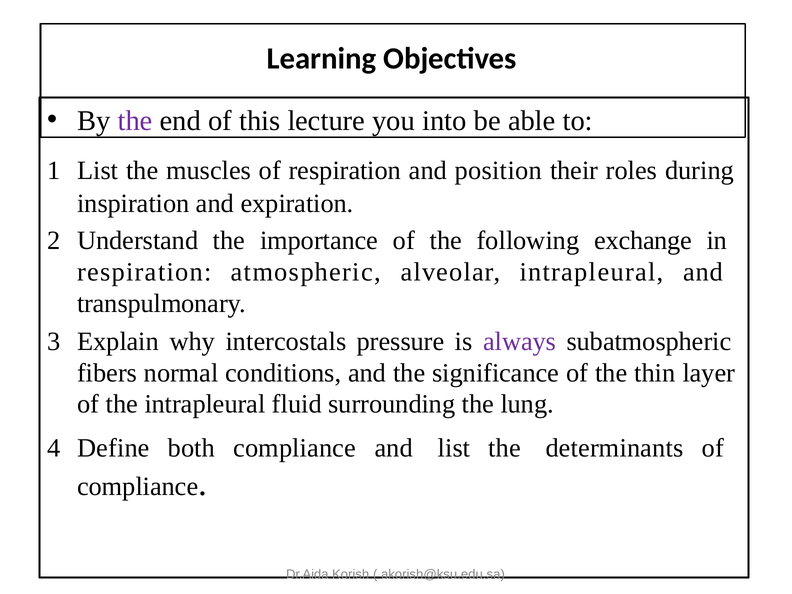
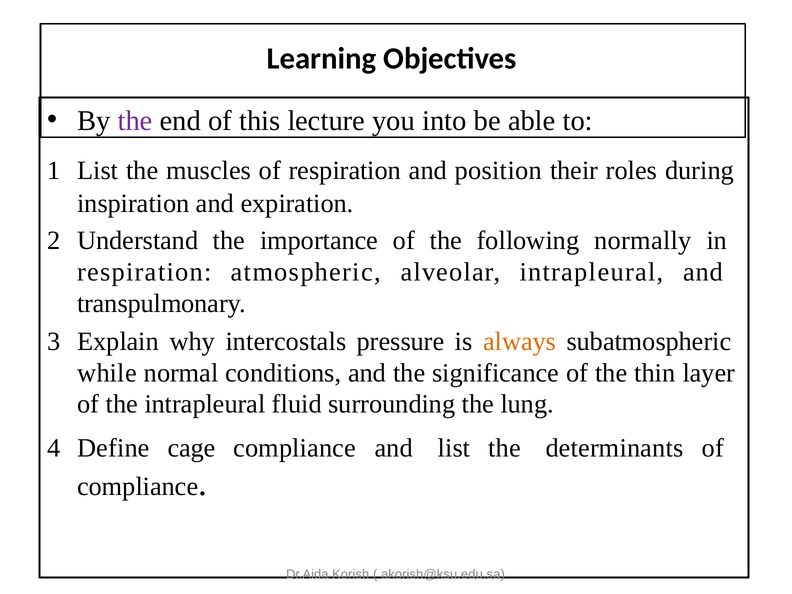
exchange: exchange -> normally (643, 241)
always colour: purple -> orange (520, 341)
fibers: fibers -> while (107, 373)
both: both -> cage (192, 448)
